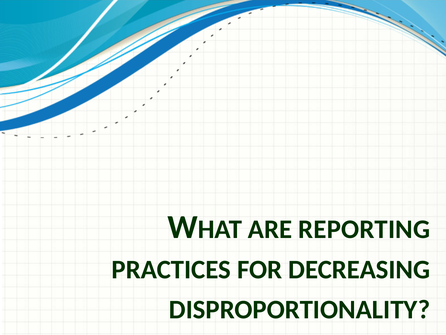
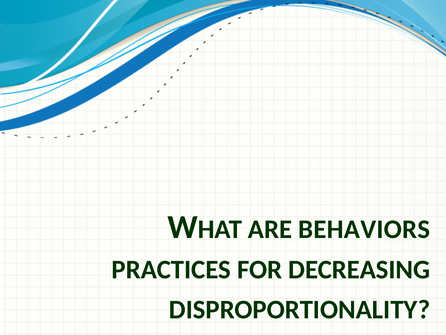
REPORTING: REPORTING -> BEHAVIORS (364, 229)
